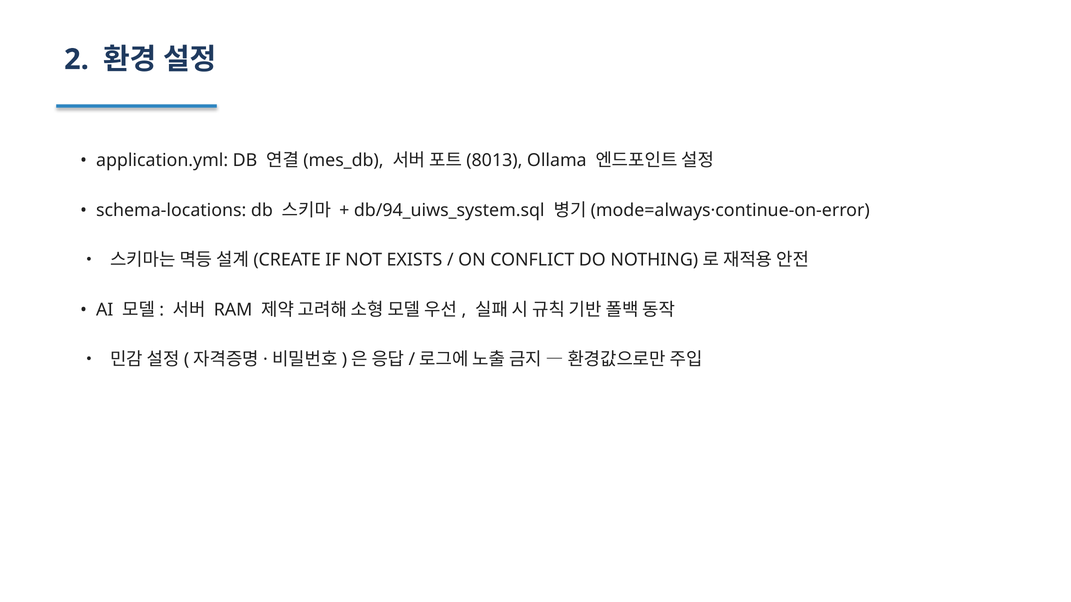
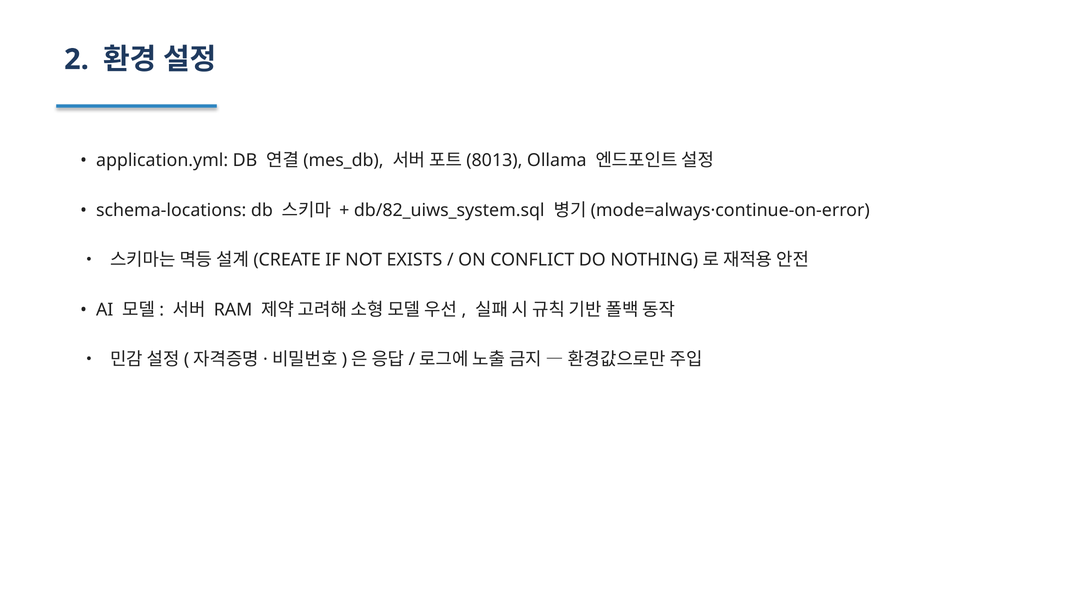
db/94_uiws_system.sql: db/94_uiws_system.sql -> db/82_uiws_system.sql (449, 210)
